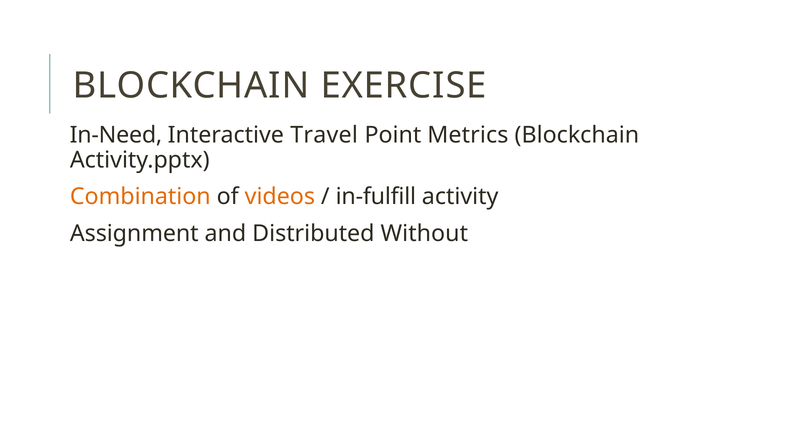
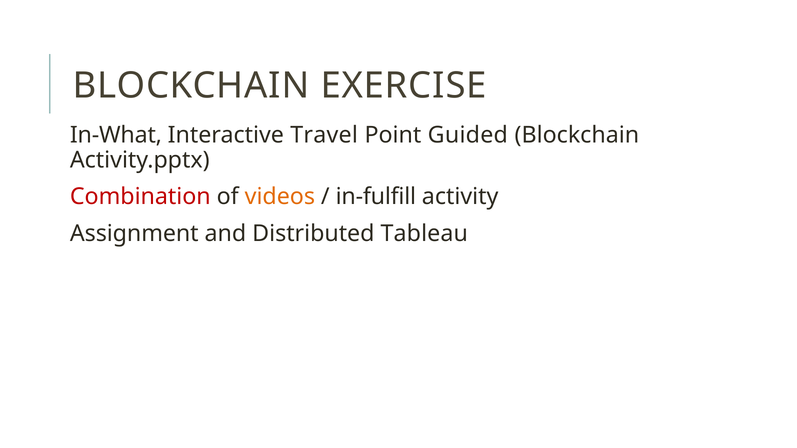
In-Need: In-Need -> In-What (116, 135)
Metrics: Metrics -> Guided (468, 135)
Combination colour: orange -> red (140, 197)
Without: Without -> Tableau (424, 234)
